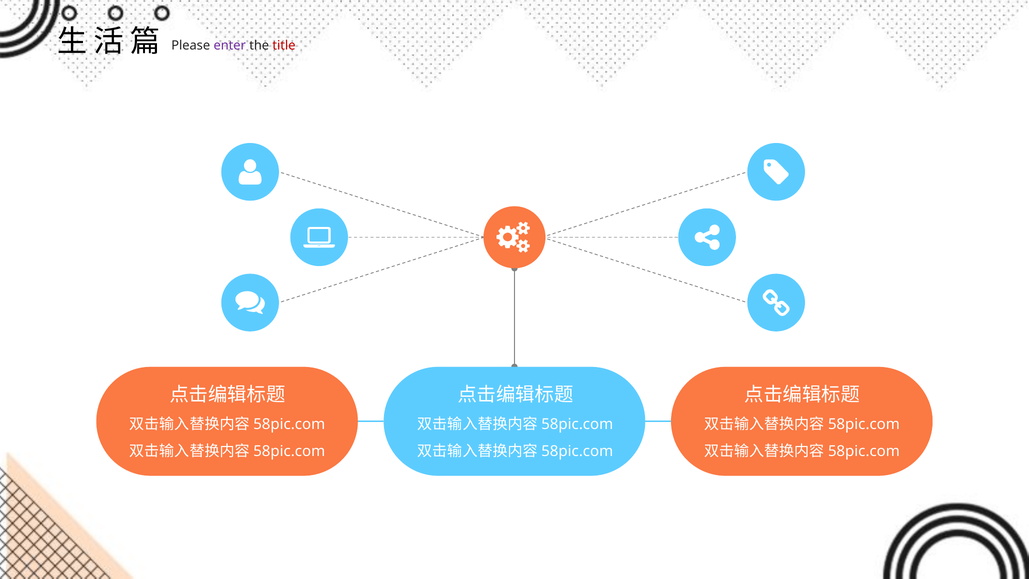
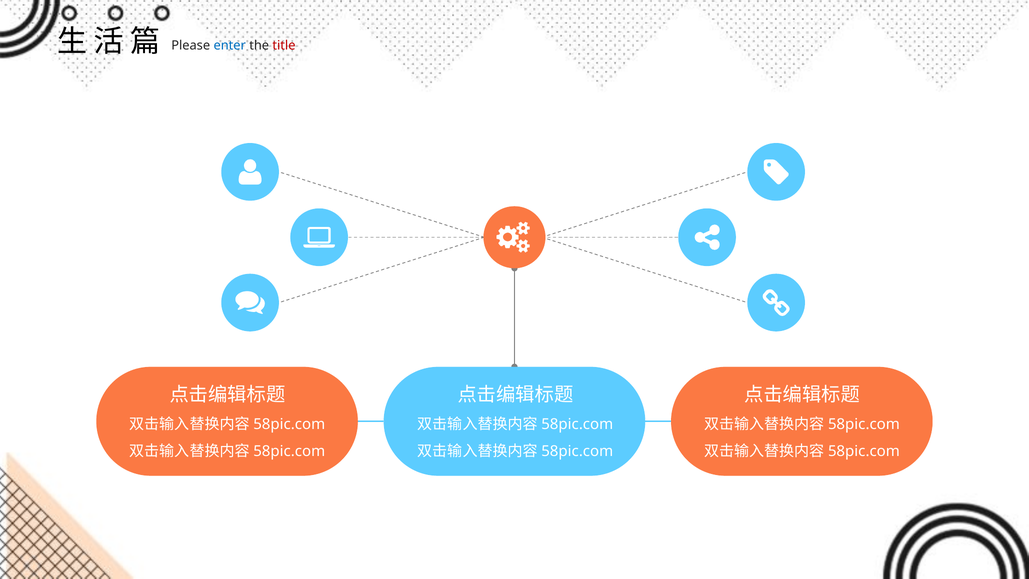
enter colour: purple -> blue (230, 45)
